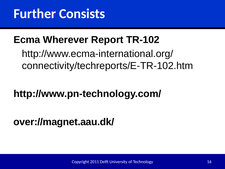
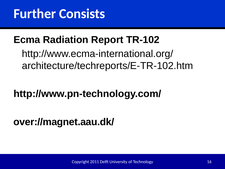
Wherever: Wherever -> Radiation (66, 40)
connectivity/techreports/E-TR-102.htm: connectivity/techreports/E-TR-102.htm -> architecture/techreports/E-TR-102.htm (108, 66)
